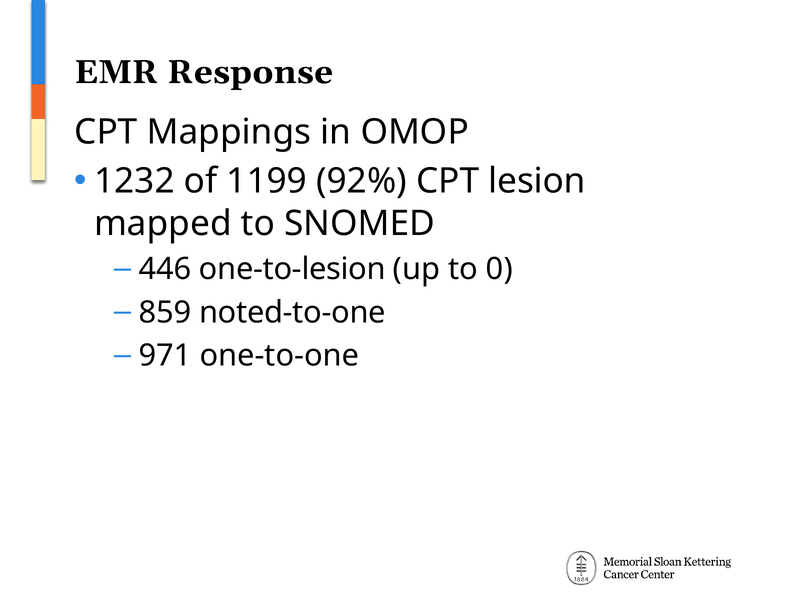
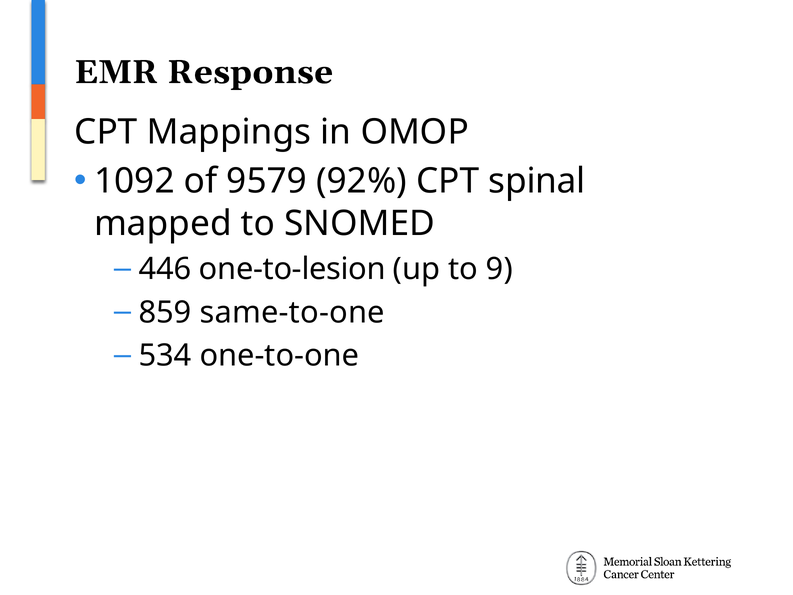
1232: 1232 -> 1092 (134, 181)
1199: 1199 -> 9579 (267, 181)
lesion: lesion -> spinal (537, 181)
0: 0 -> 9 (499, 269)
noted-to-one: noted-to-one -> same-to-one (292, 312)
971: 971 -> 534 (165, 356)
